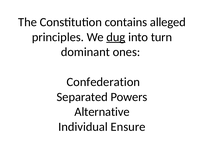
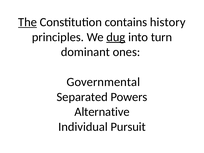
The underline: none -> present (28, 22)
alleged: alleged -> history (168, 22)
Confederation: Confederation -> Governmental (103, 82)
Ensure: Ensure -> Pursuit (128, 127)
